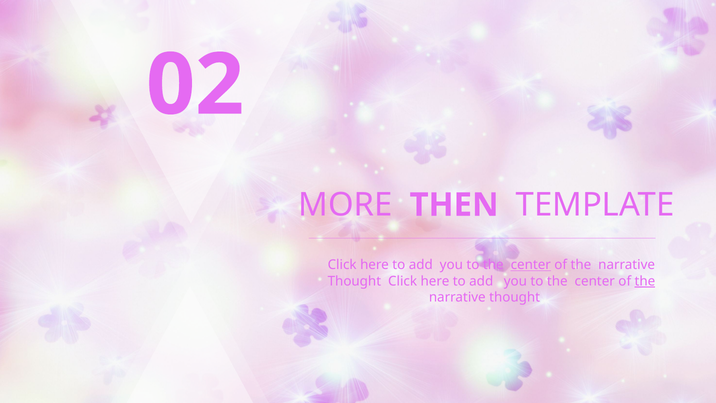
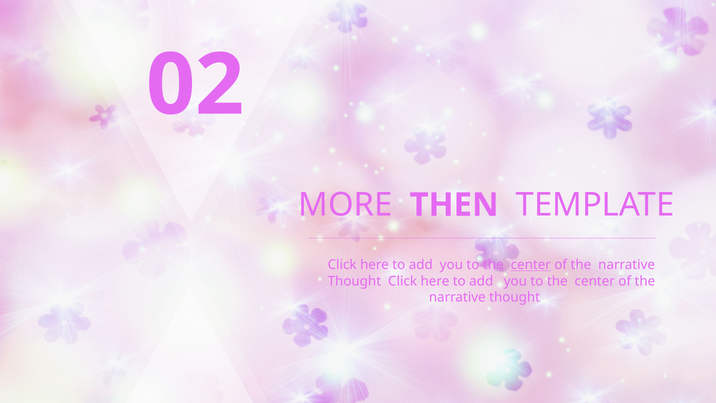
the underline: present -> none (645, 281)
